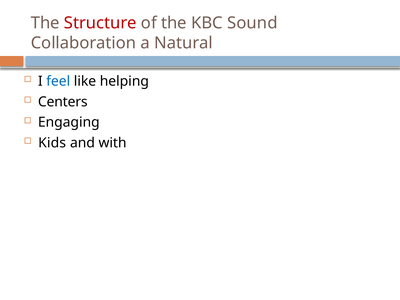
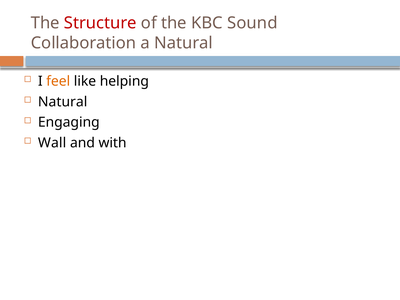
feel colour: blue -> orange (58, 81)
Centers: Centers -> Natural (63, 102)
Kids: Kids -> Wall (52, 143)
